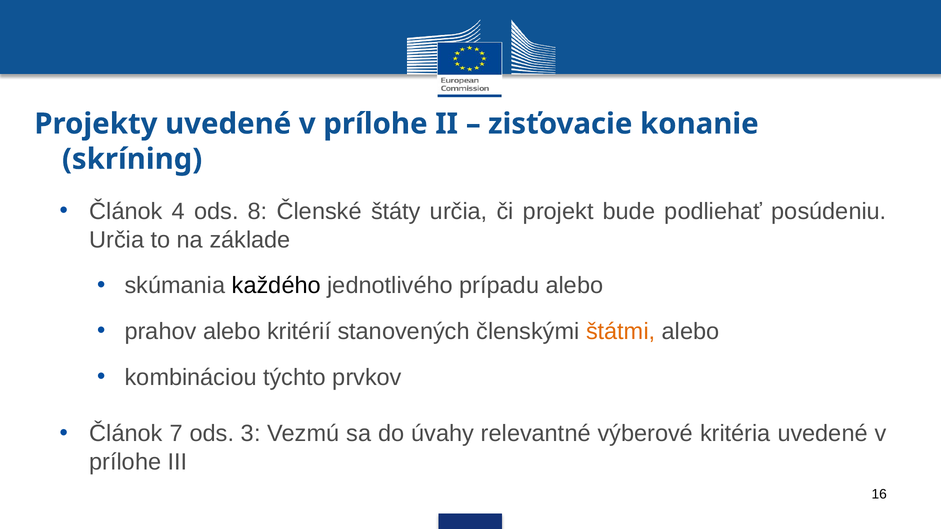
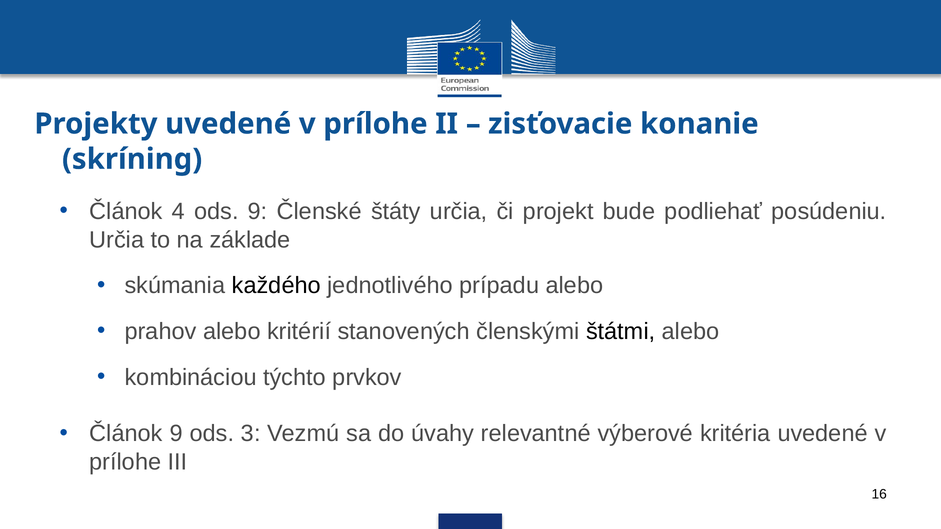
ods 8: 8 -> 9 (258, 212)
štátmi colour: orange -> black (621, 332)
Článok 7: 7 -> 9 (176, 434)
